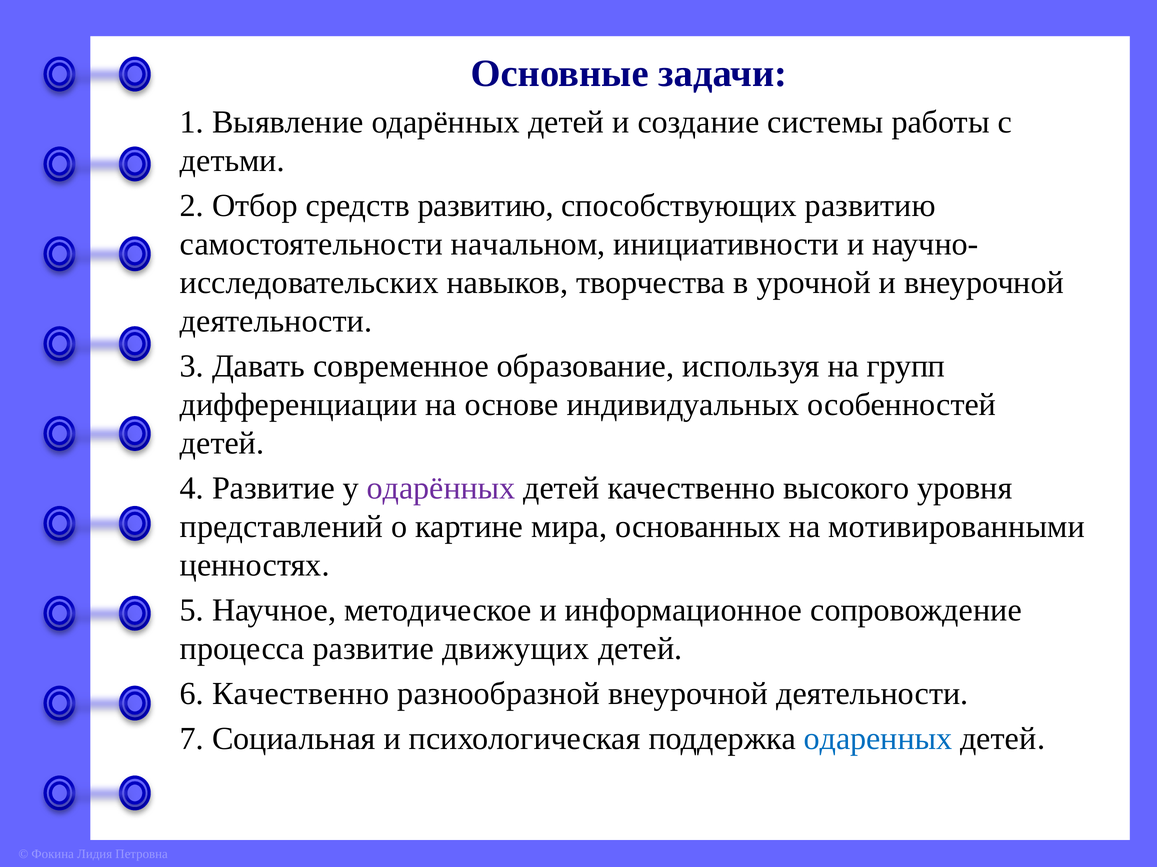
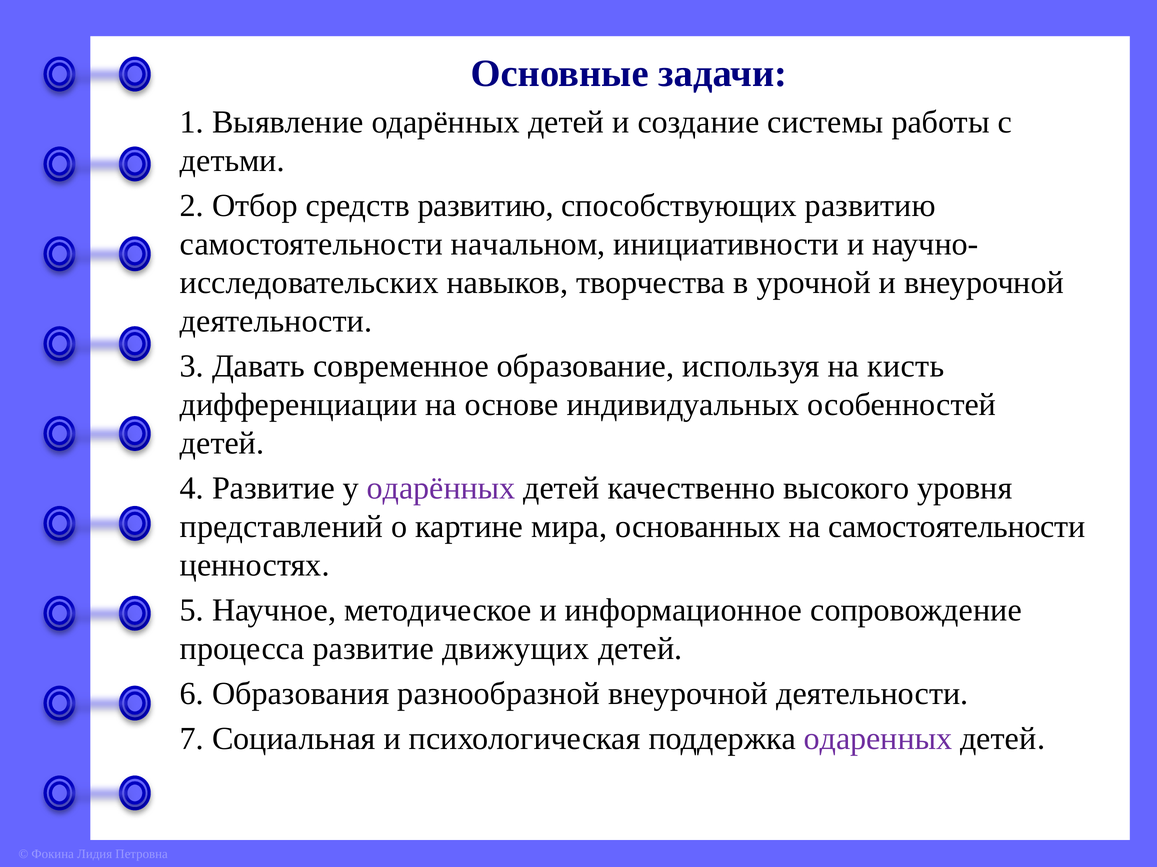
групп: групп -> кисть (906, 366)
на мотивированными: мотивированными -> самостоятельности (957, 527)
6 Качественно: Качественно -> Образования (301, 694)
одаренных colour: blue -> purple (878, 739)
